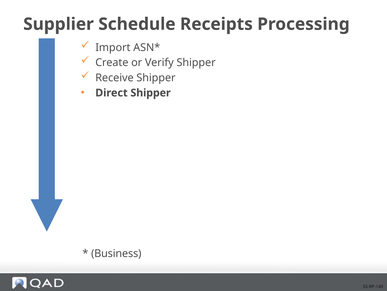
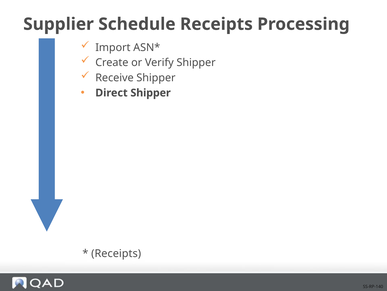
Business: Business -> Receipts (116, 253)
